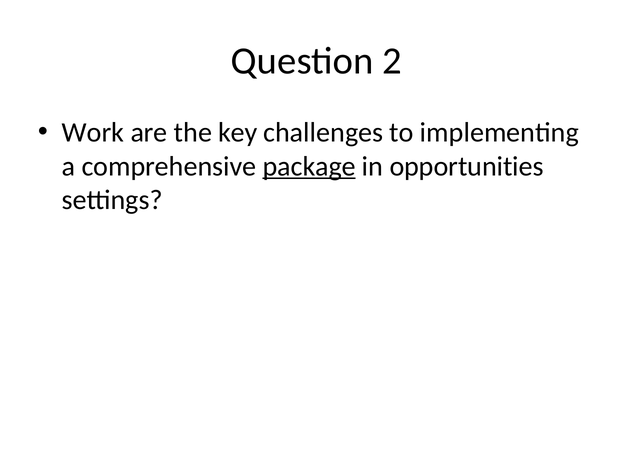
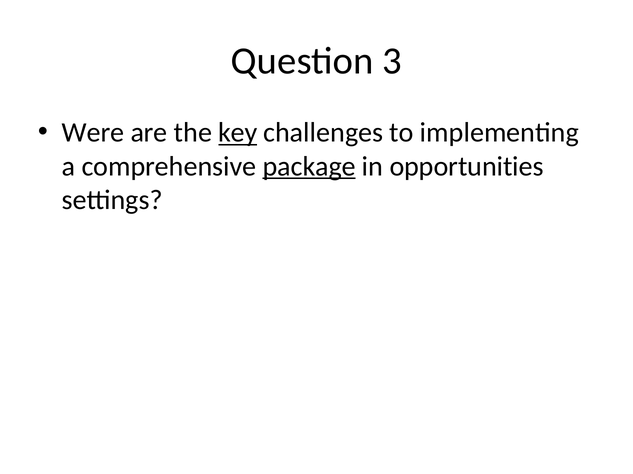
2: 2 -> 3 (392, 61)
Work: Work -> Were (93, 133)
key underline: none -> present (238, 133)
